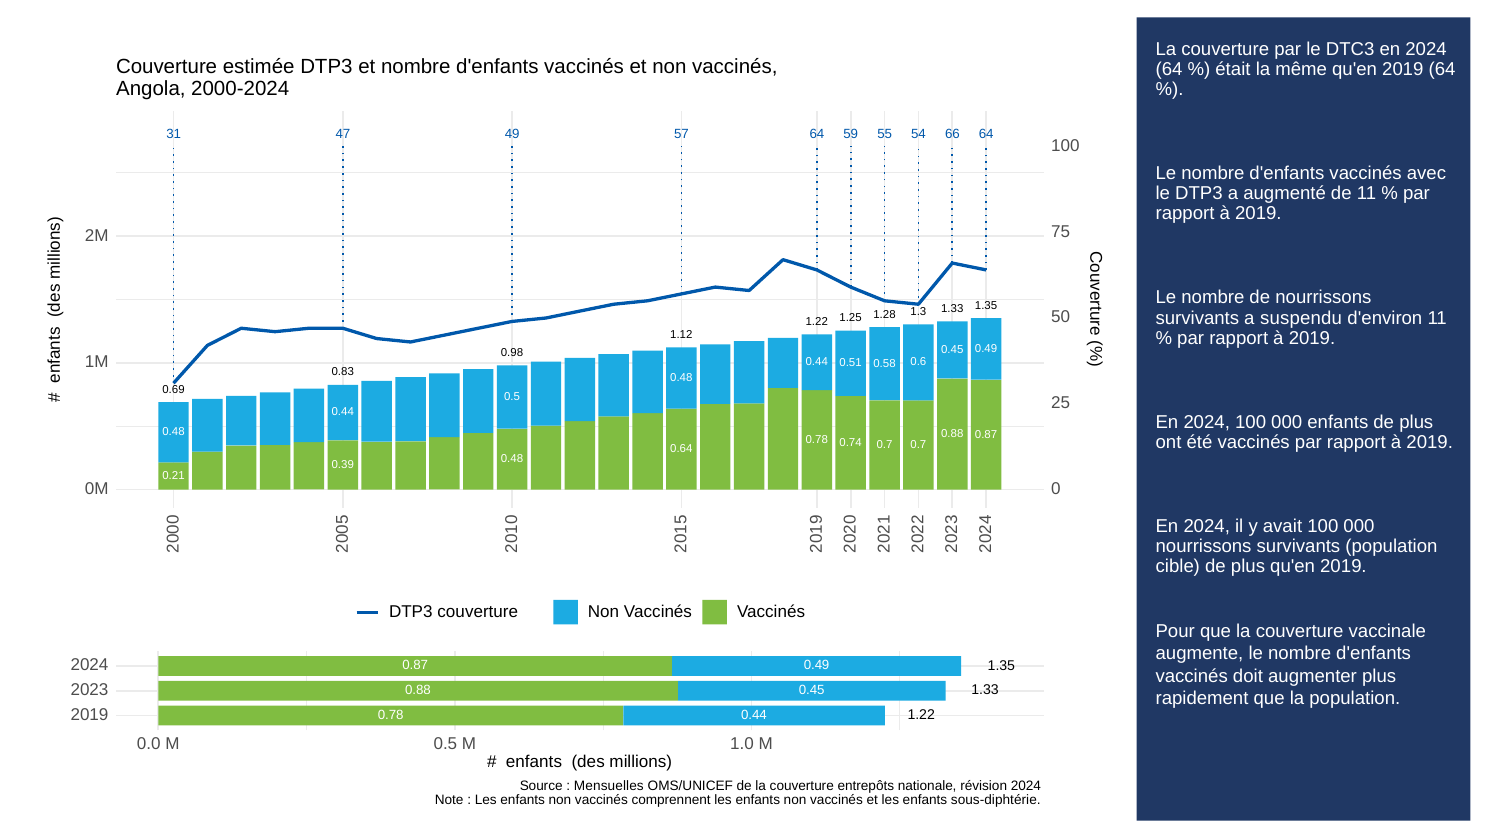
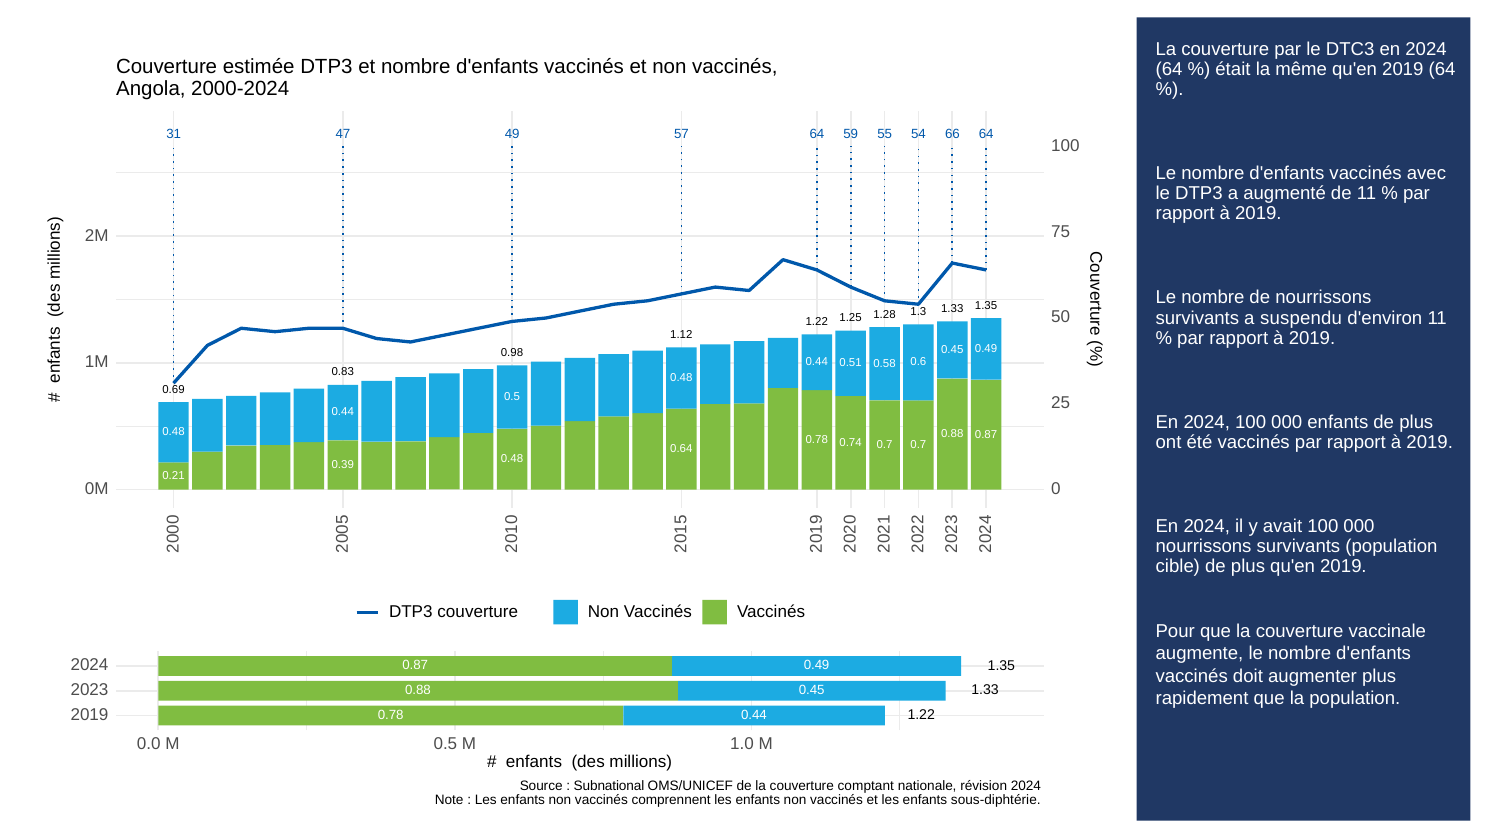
Mensuelles: Mensuelles -> Subnational (609, 785)
entrepôts: entrepôts -> comptant (866, 785)
